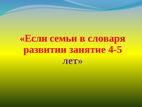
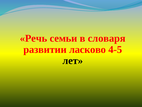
Если: Если -> Речь (33, 38)
занятие: занятие -> ласково (88, 49)
лет colour: purple -> black (73, 60)
